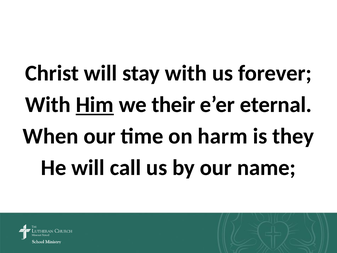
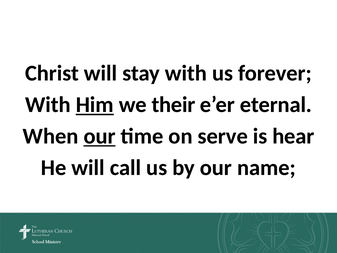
our underline: none -> present (100, 136)
harm: harm -> serve (223, 136)
they: they -> hear (293, 136)
